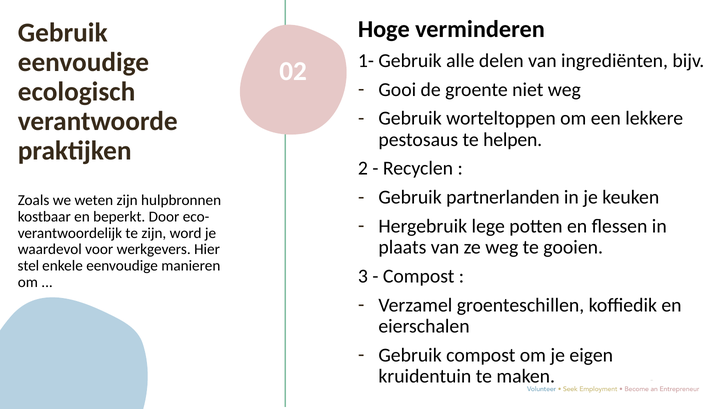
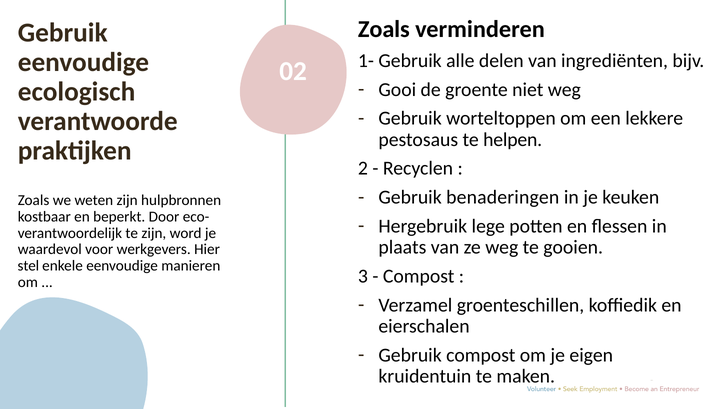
Hoge: Hoge -> Zoals (384, 29)
partnerlanden: partnerlanden -> benaderingen (503, 198)
